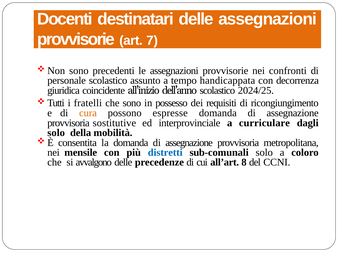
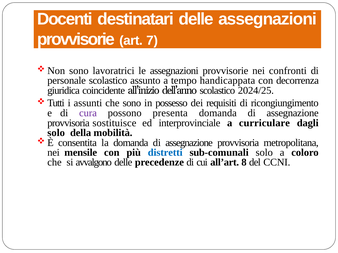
precedenti: precedenti -> lavoratrici (114, 71)
fratelli: fratelli -> assunti (88, 103)
cura colour: orange -> purple (88, 113)
espresse: espresse -> presenta (170, 113)
sostitutive: sostitutive -> sostituisce (114, 123)
